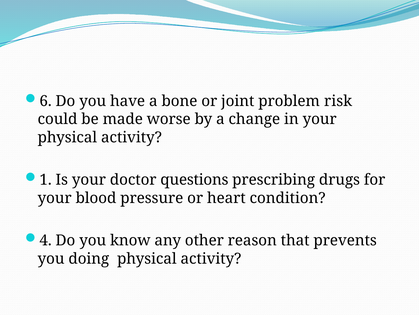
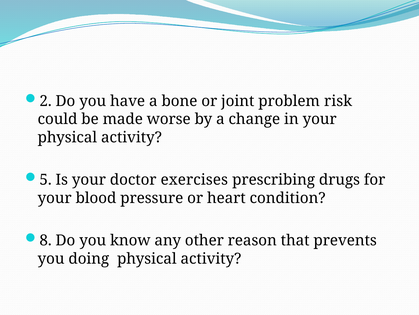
6: 6 -> 2 (46, 101)
1: 1 -> 5 (46, 180)
questions: questions -> exercises (194, 180)
4: 4 -> 8 (46, 240)
